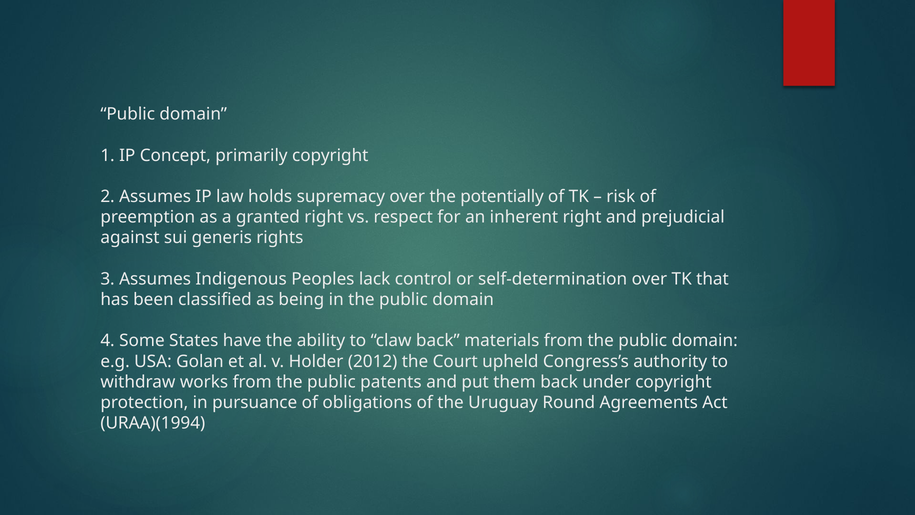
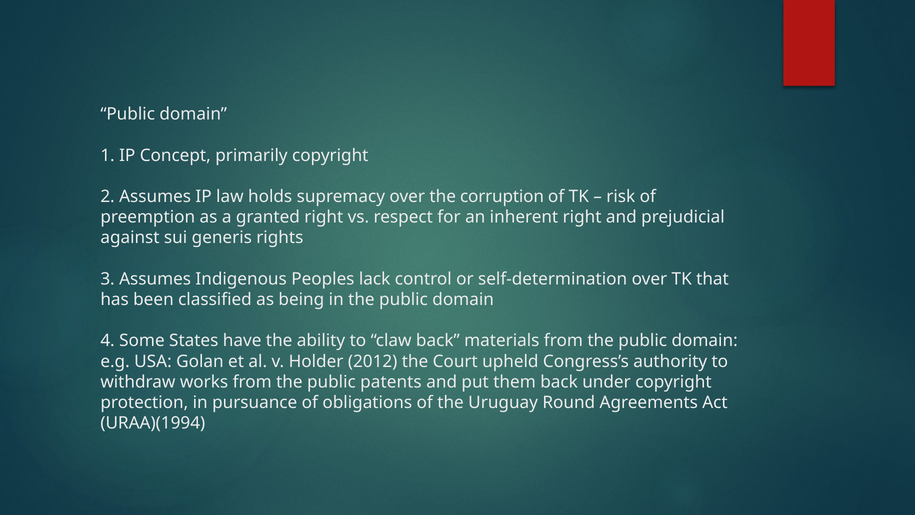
potentially: potentially -> corruption (502, 196)
